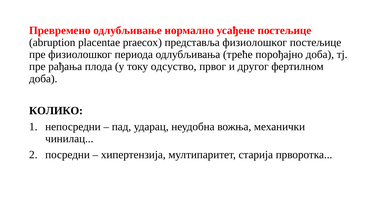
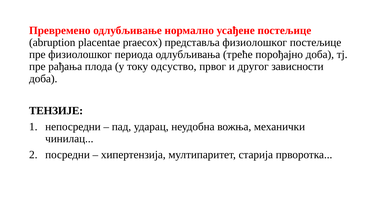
фертилном: фертилном -> зависности (297, 66)
КОЛИКО: КОЛИКО -> ТЕНЗИЈЕ (56, 111)
